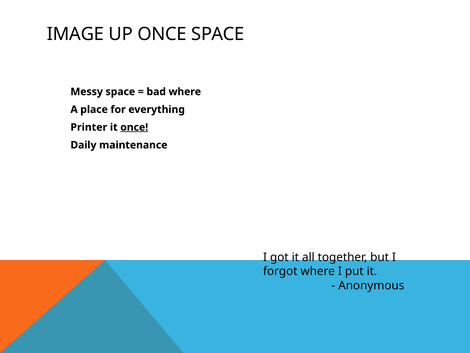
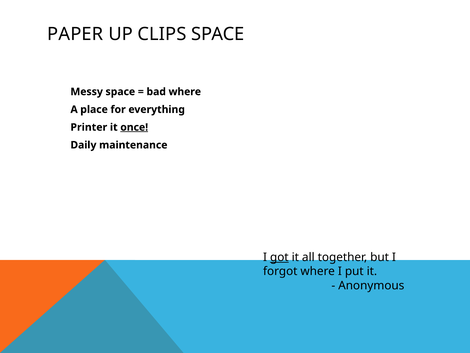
IMAGE: IMAGE -> PAPER (75, 34)
UP ONCE: ONCE -> CLIPS (162, 34)
got underline: none -> present (279, 257)
